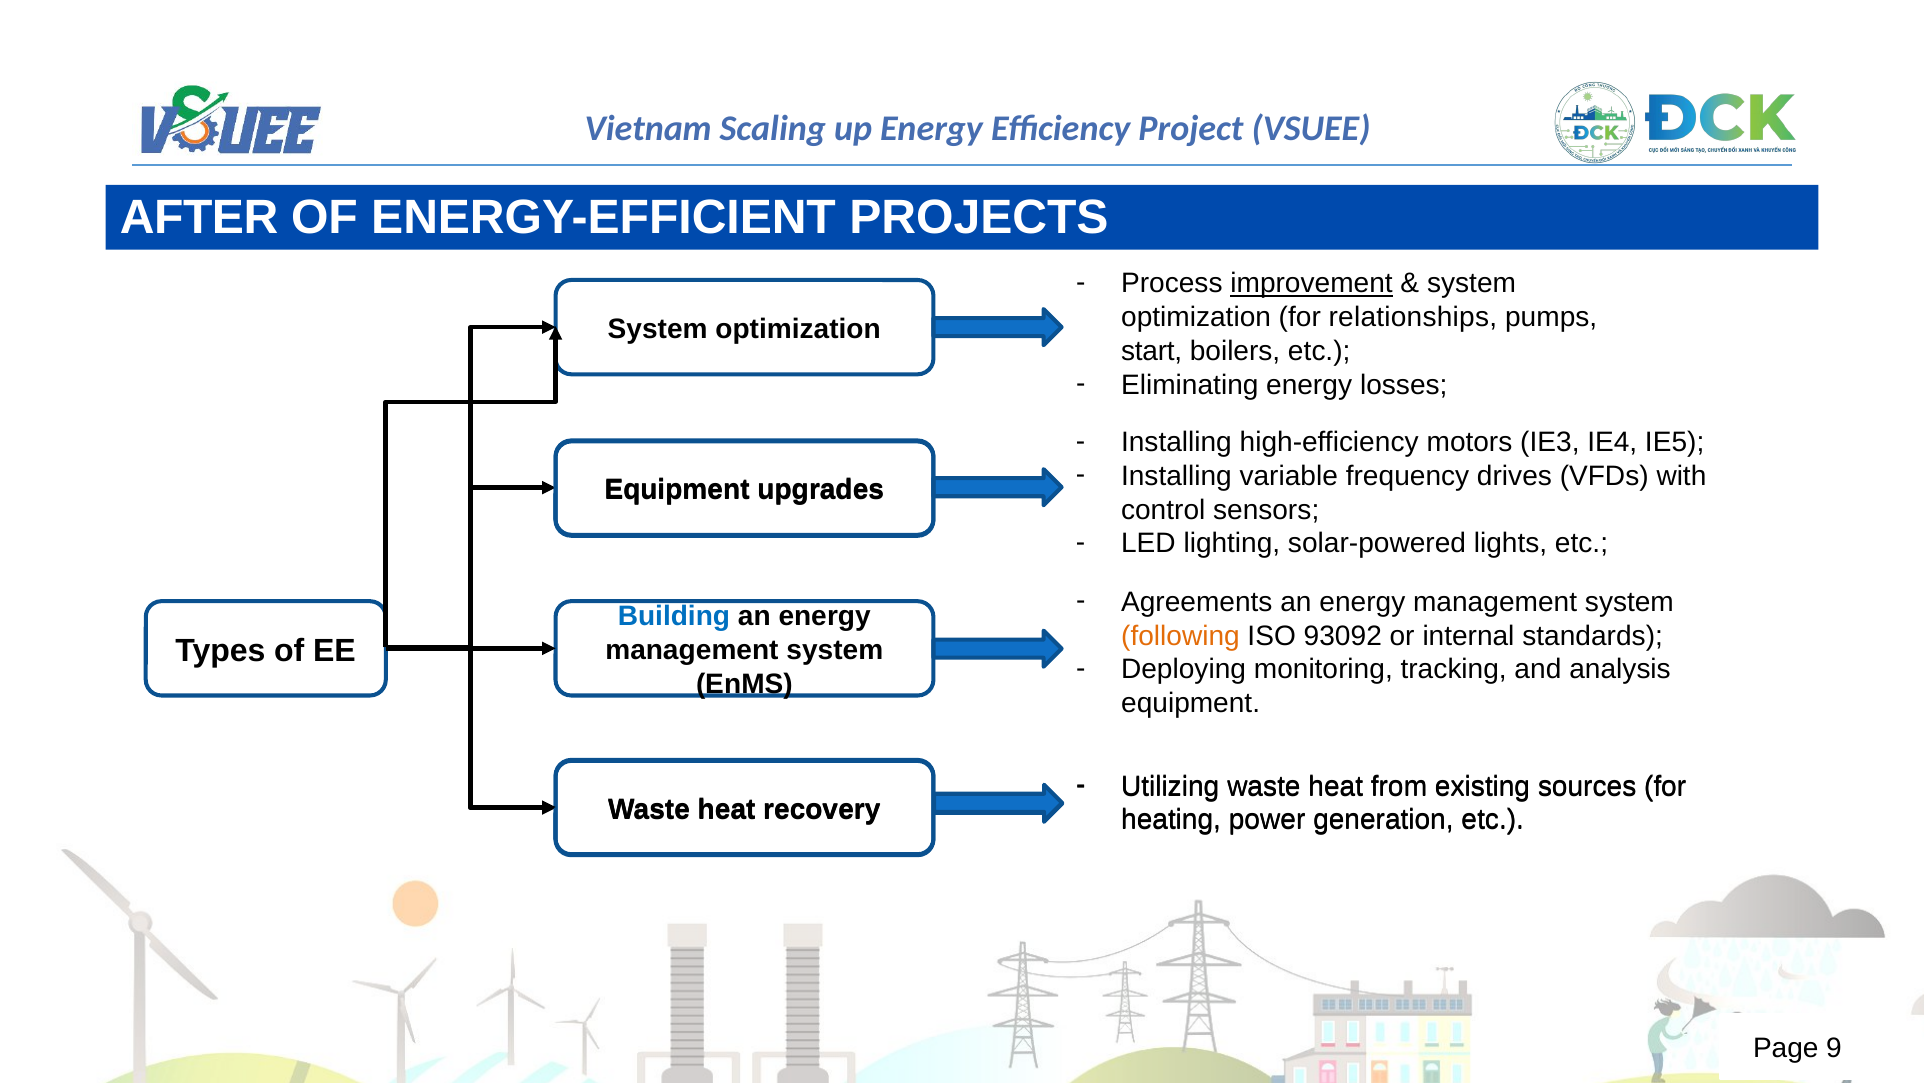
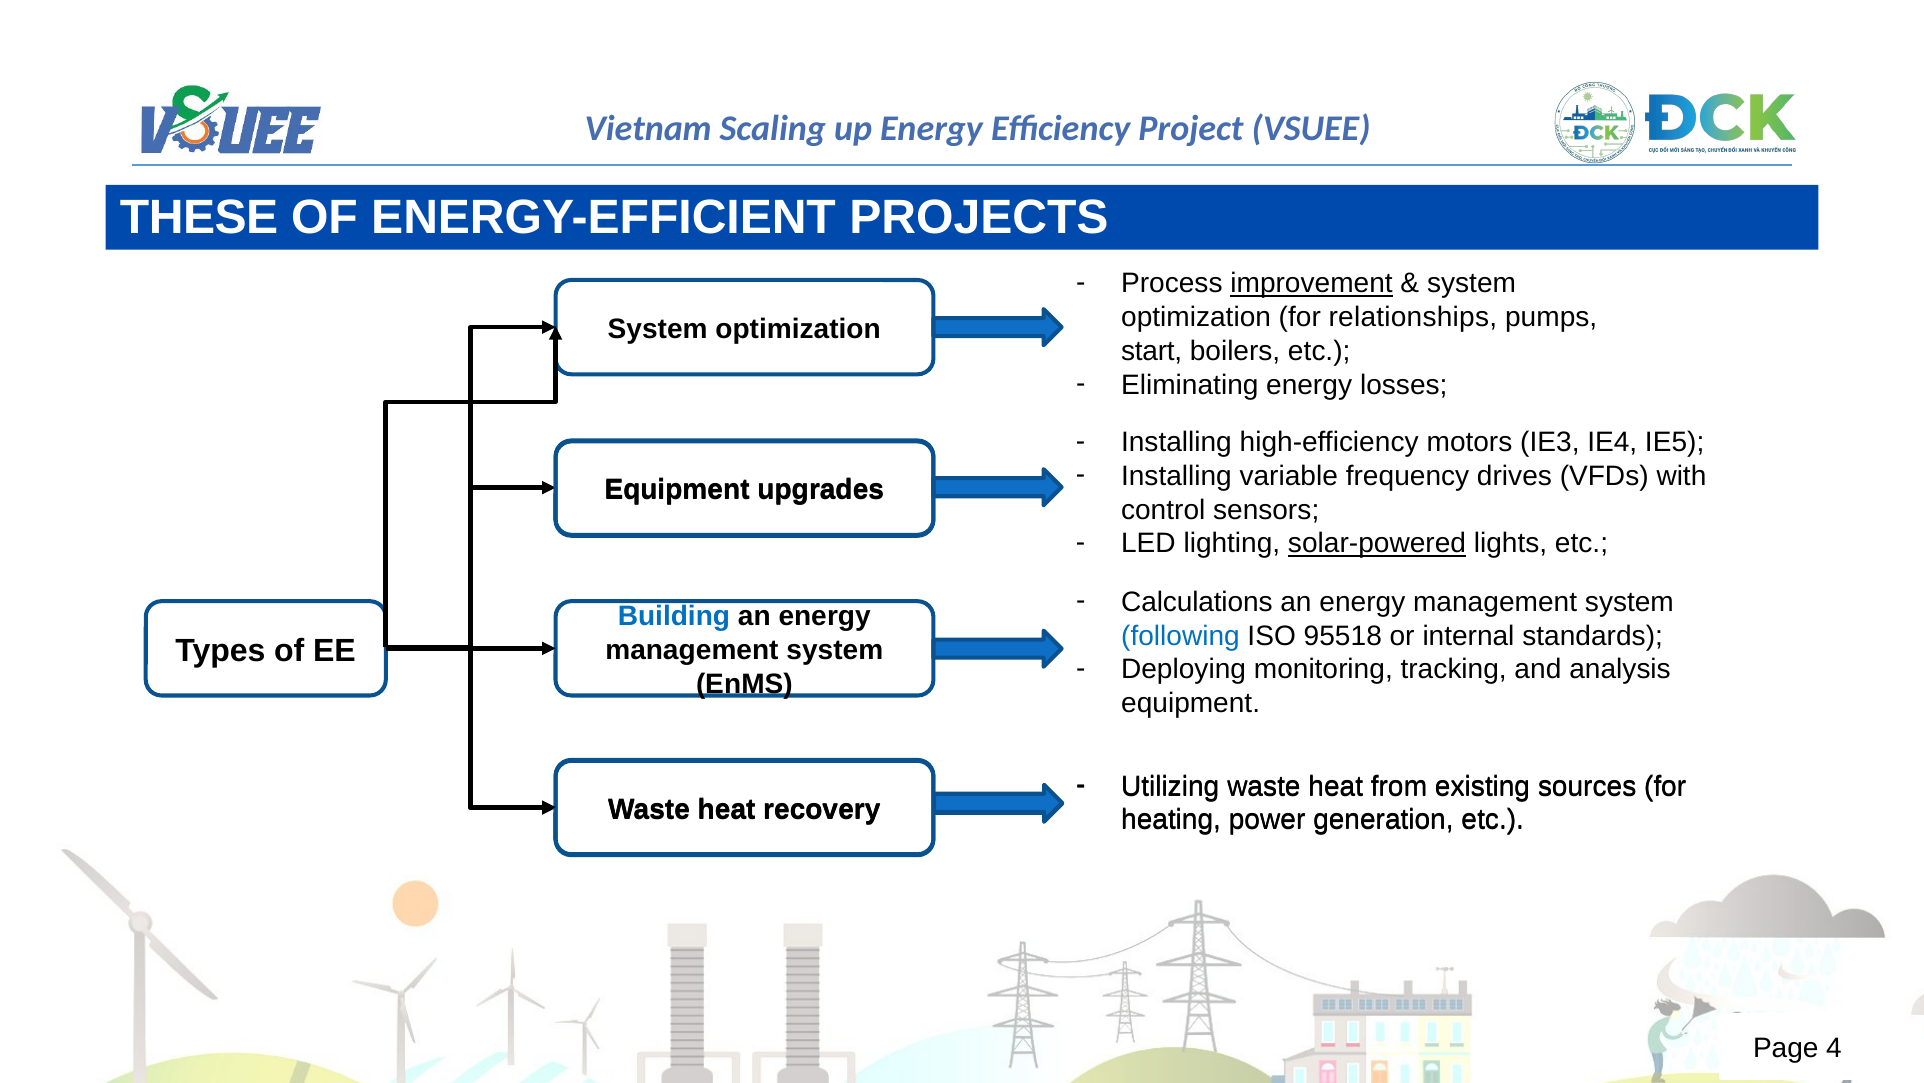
AFTER: AFTER -> THESE (199, 218)
solar-powered underline: none -> present (1377, 543)
Agreements: Agreements -> Calculations (1197, 602)
following colour: orange -> blue (1180, 635)
93092: 93092 -> 95518 (1343, 635)
9: 9 -> 4 (1834, 1048)
